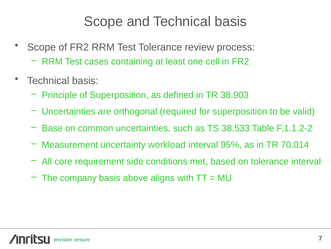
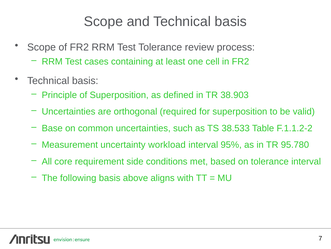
70.014: 70.014 -> 95.780 (295, 144)
company: company -> following (78, 178)
